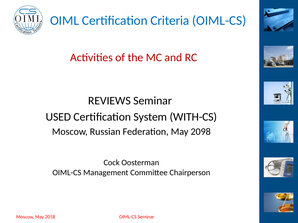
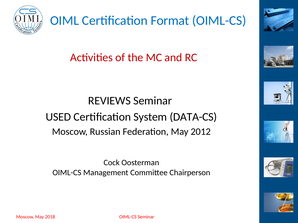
Criteria: Criteria -> Format (170, 21)
WITH-CS: WITH-CS -> DATA-CS (193, 117)
2098: 2098 -> 2012 (201, 132)
